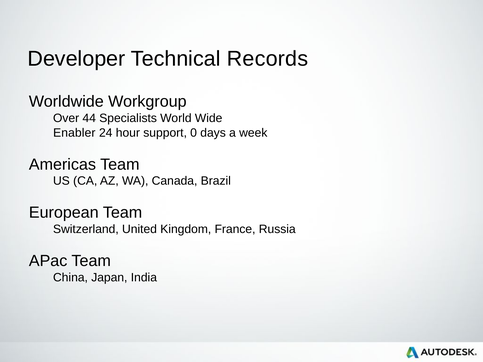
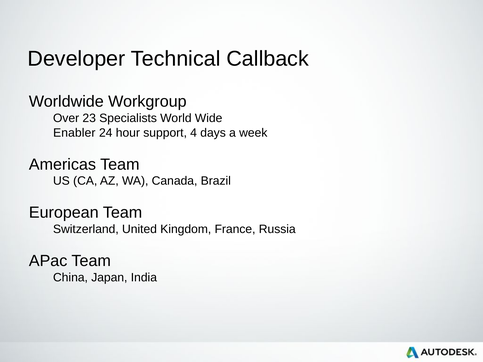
Records: Records -> Callback (268, 59)
44: 44 -> 23 (89, 118)
0: 0 -> 4 (194, 133)
